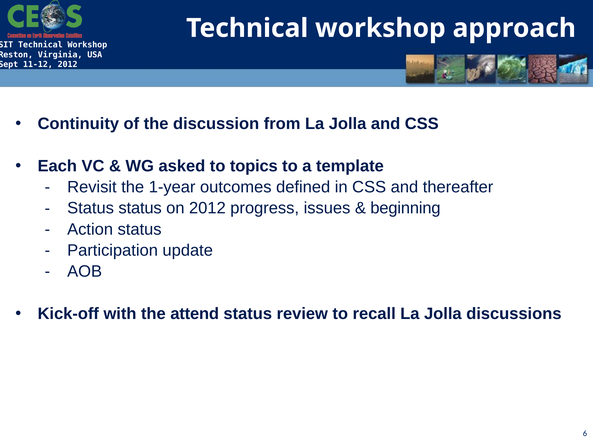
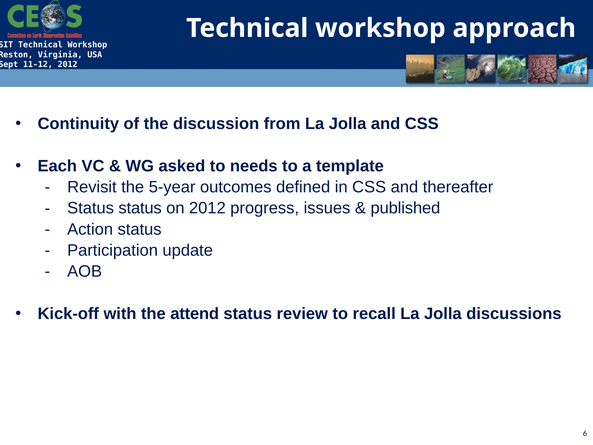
topics: topics -> needs (254, 166)
1-year: 1-year -> 5-year (172, 187)
beginning: beginning -> published (405, 208)
